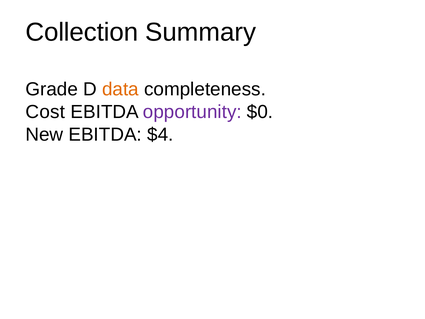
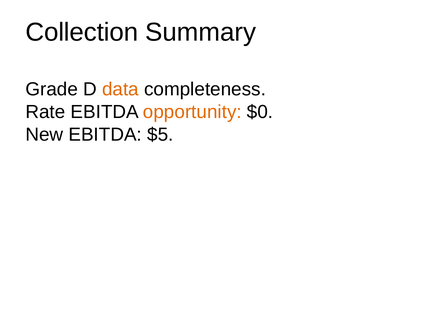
Cost: Cost -> Rate (45, 112)
opportunity colour: purple -> orange (192, 112)
$4: $4 -> $5 (160, 134)
